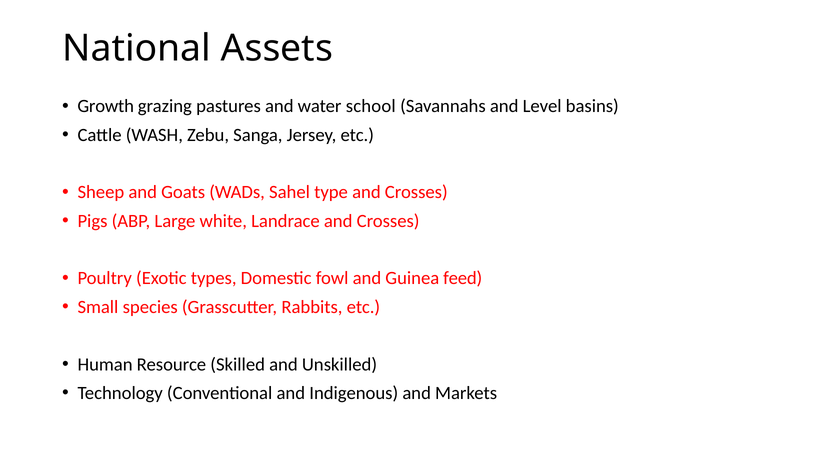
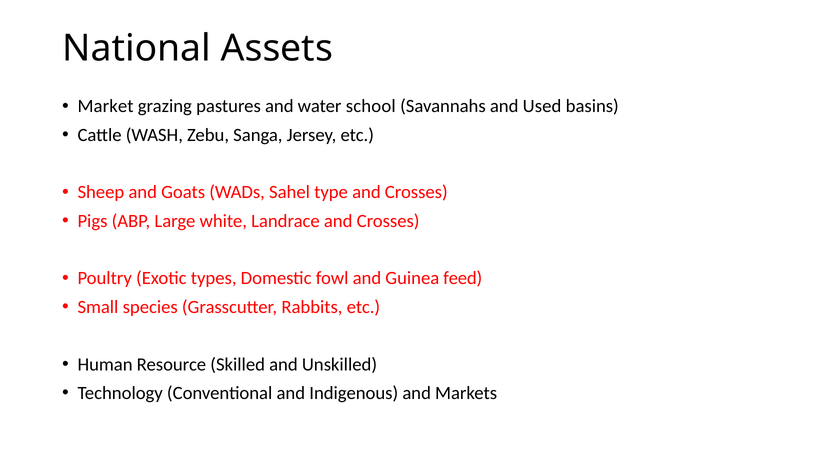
Growth: Growth -> Market (106, 106)
Level: Level -> Used (542, 106)
